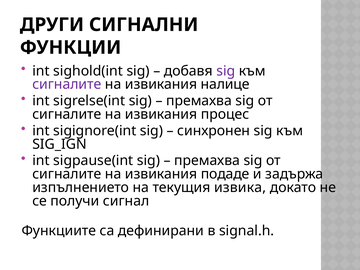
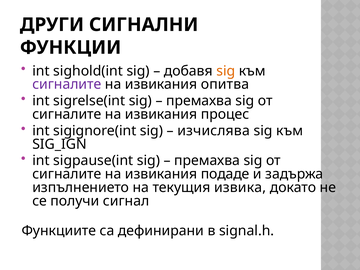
sig colour: purple -> orange (226, 71)
налице: налице -> опитва (225, 84)
синхронен: синхронен -> изчислява (214, 131)
